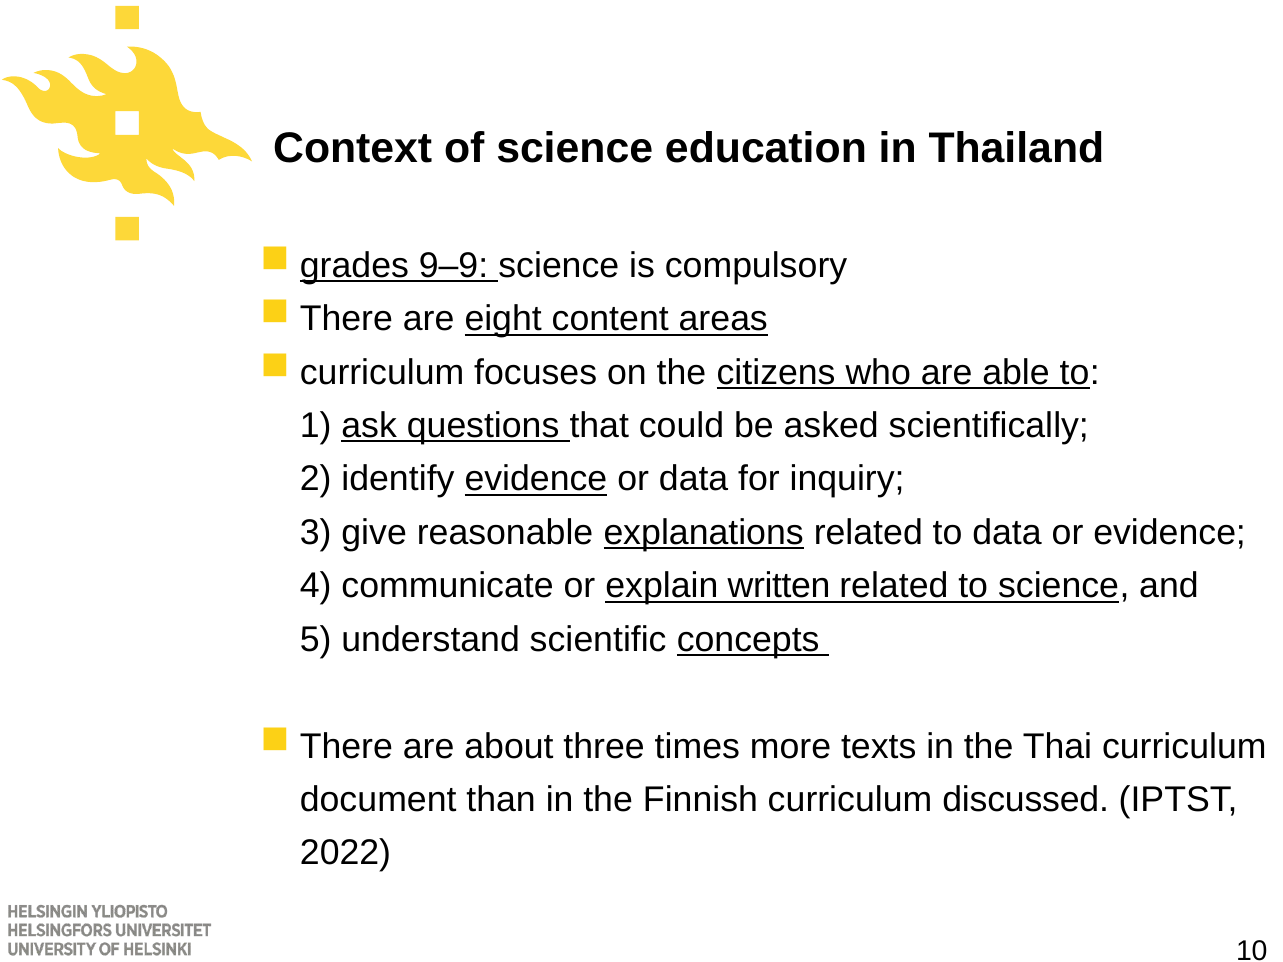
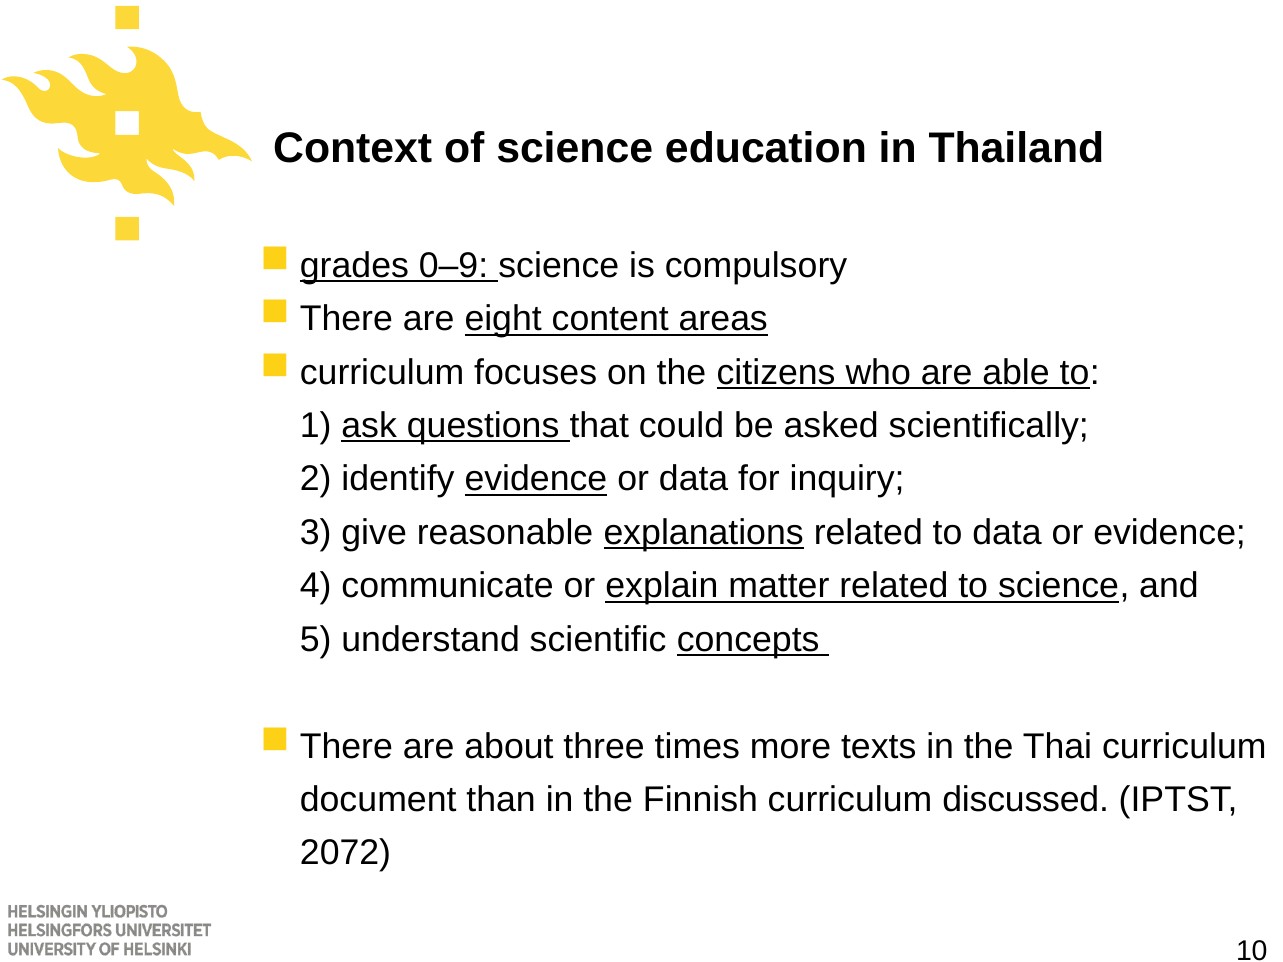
9–9: 9–9 -> 0–9 (454, 265)
written: written -> matter (779, 586)
2022: 2022 -> 2072 (346, 853)
